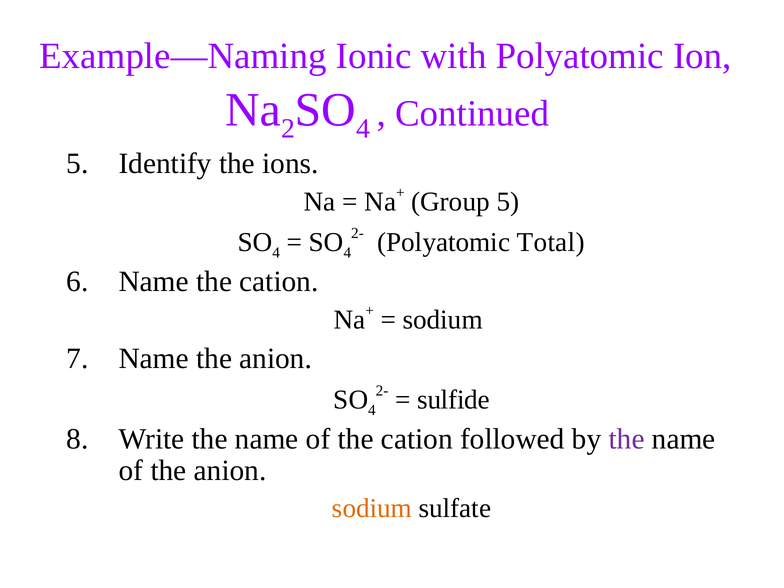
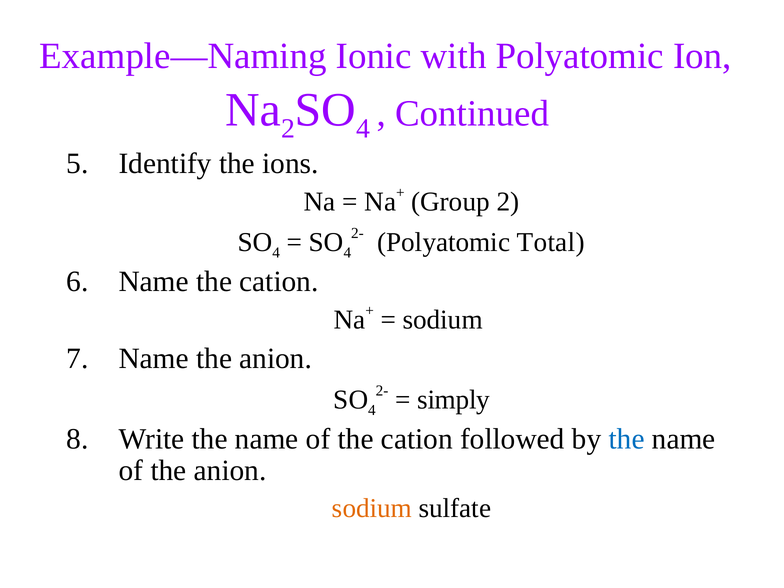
Group 5: 5 -> 2 (508, 202)
sulfide: sulfide -> simply (454, 400)
the colour: purple -> blue (627, 439)
